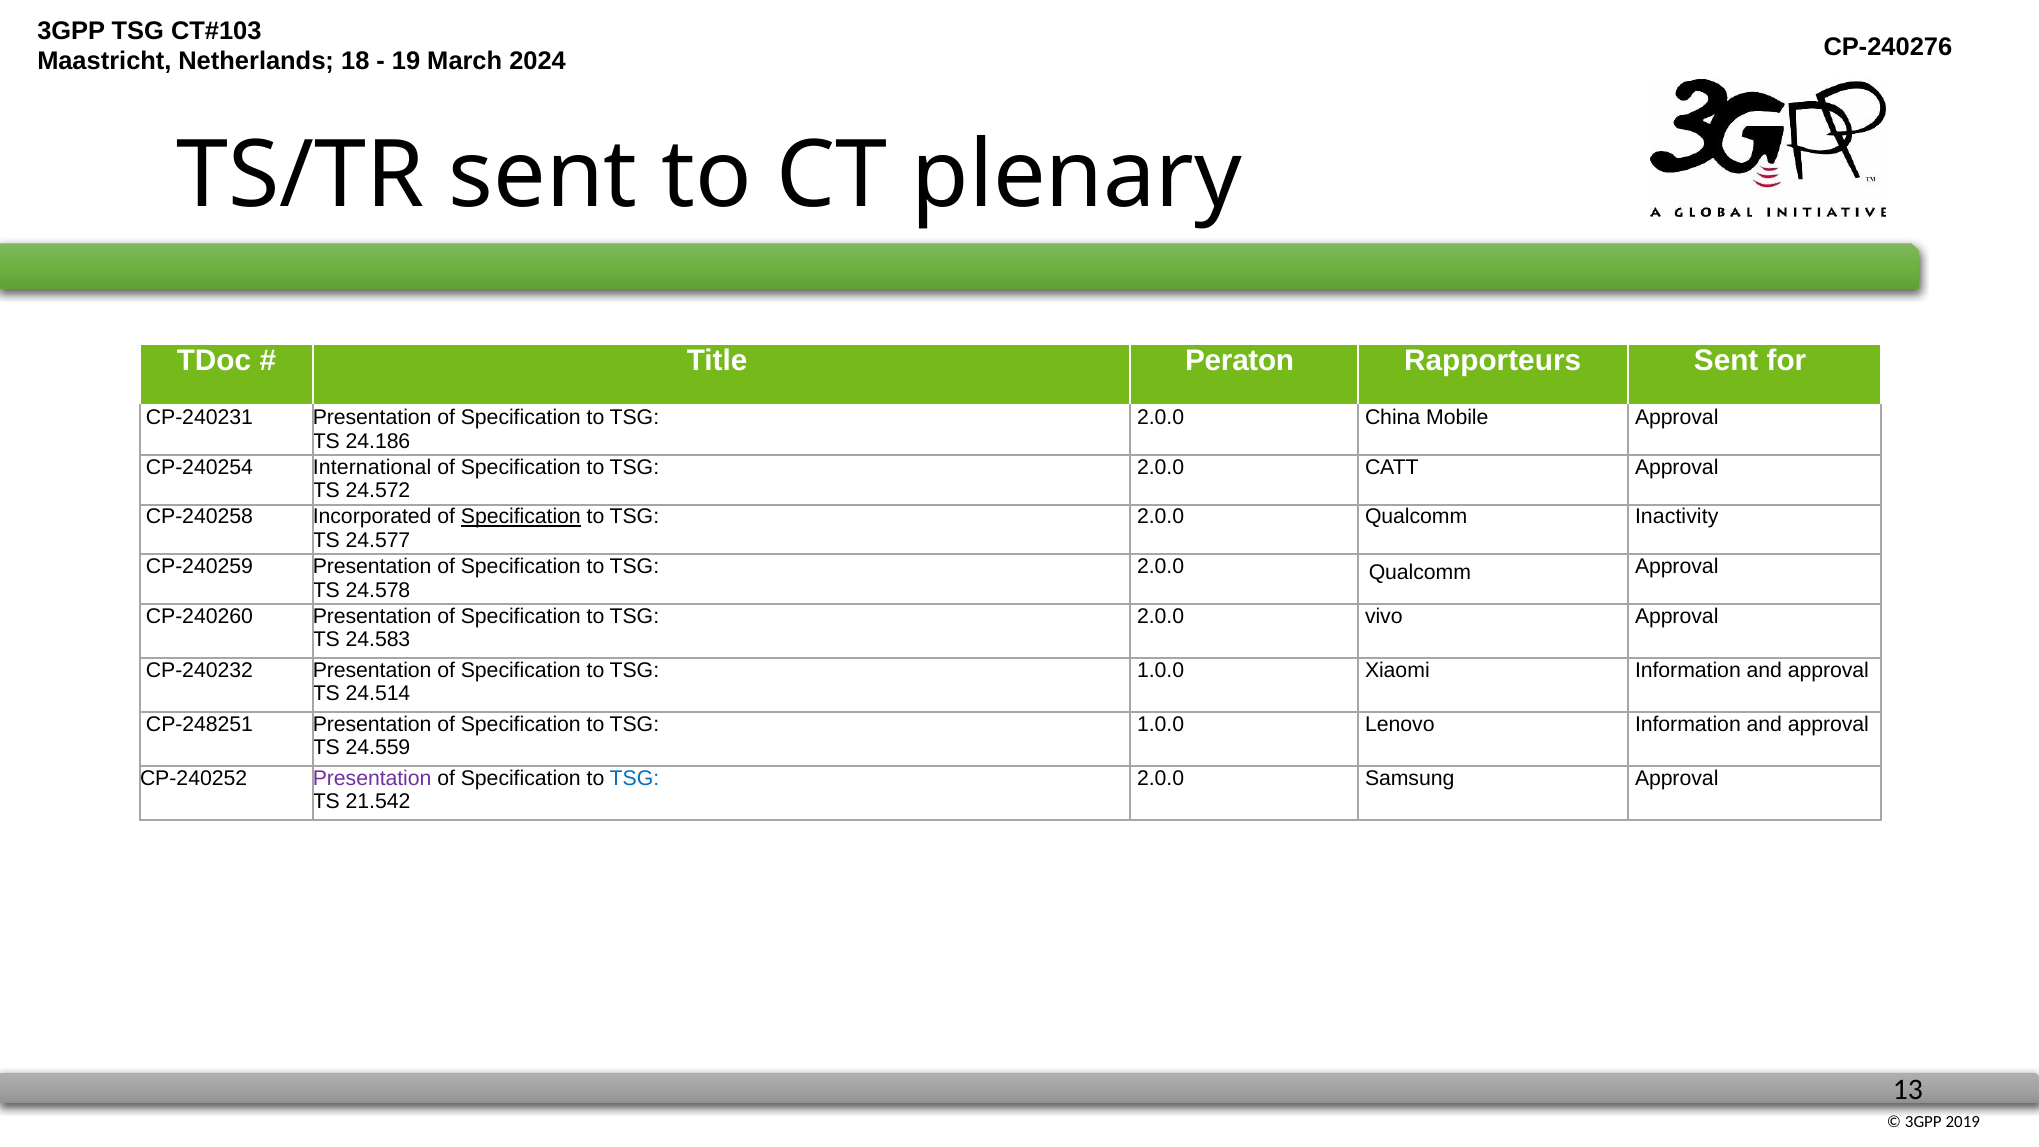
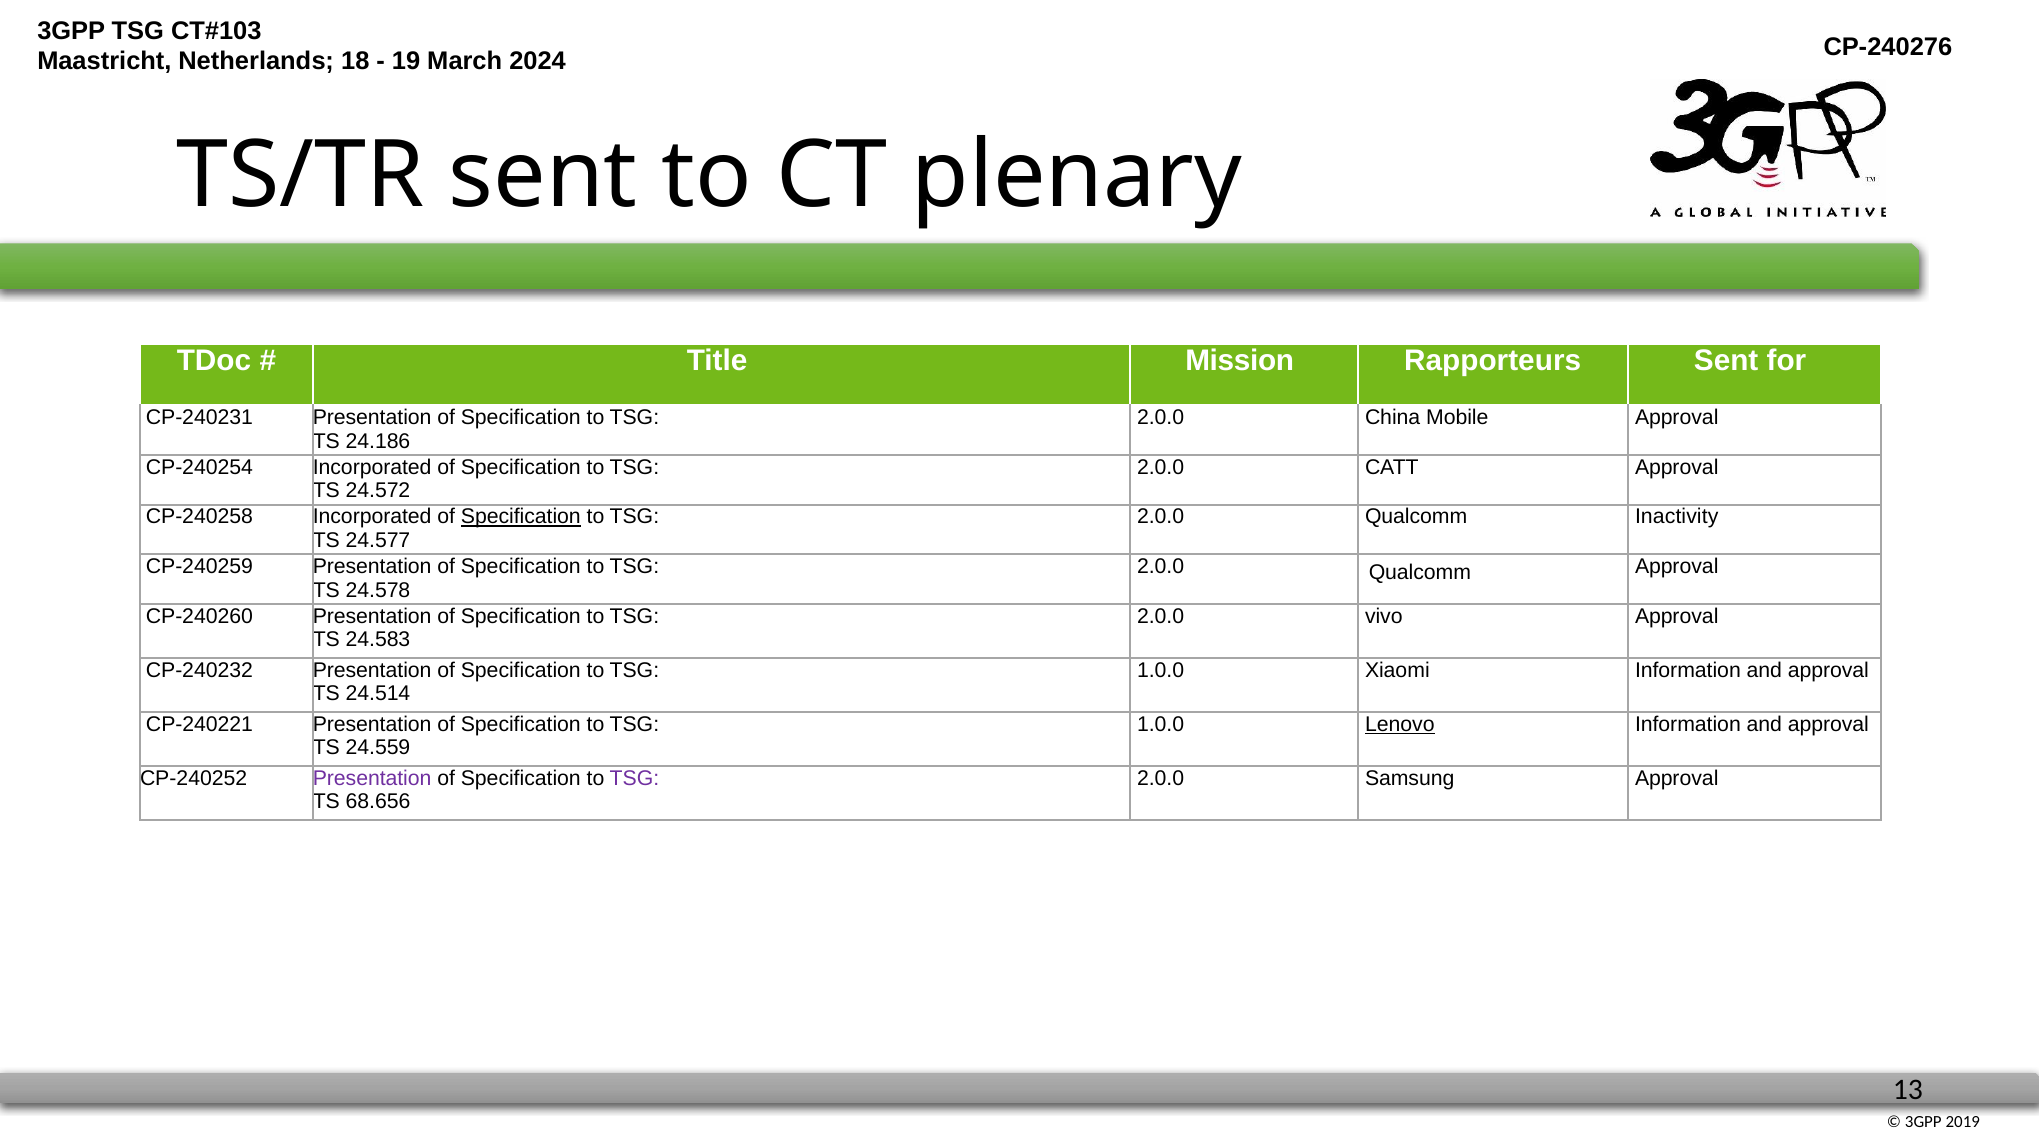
Peraton: Peraton -> Mission (1240, 361)
CP-240254 International: International -> Incorporated (372, 467)
CP-248251: CP-248251 -> CP-240221 (199, 724)
Lenovo underline: none -> present (1400, 724)
TSG colour: blue -> purple (634, 778)
21.542: 21.542 -> 68.656 (378, 802)
